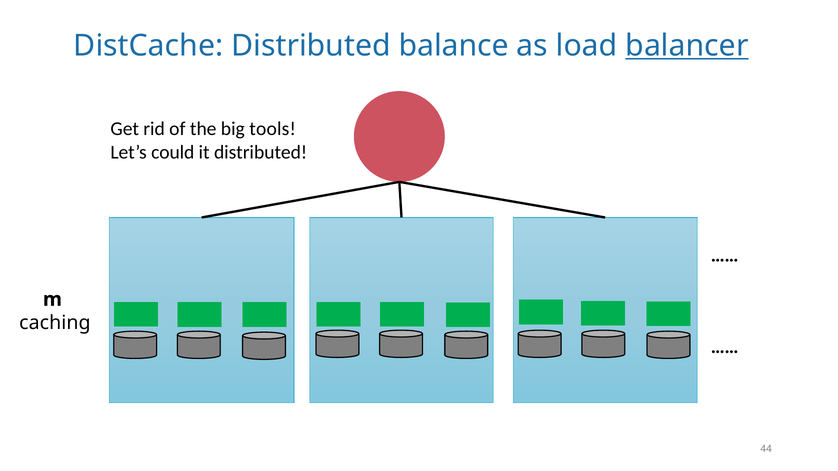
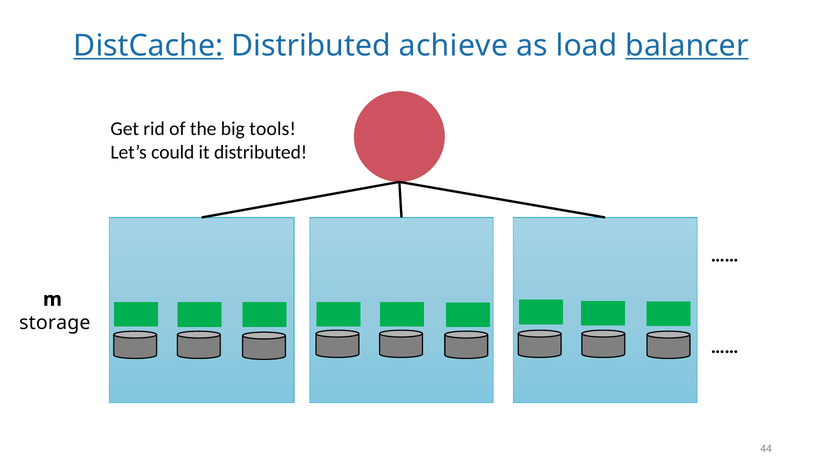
DistCache underline: none -> present (148, 46)
balance: balance -> achieve (453, 46)
caching: caching -> storage (55, 323)
